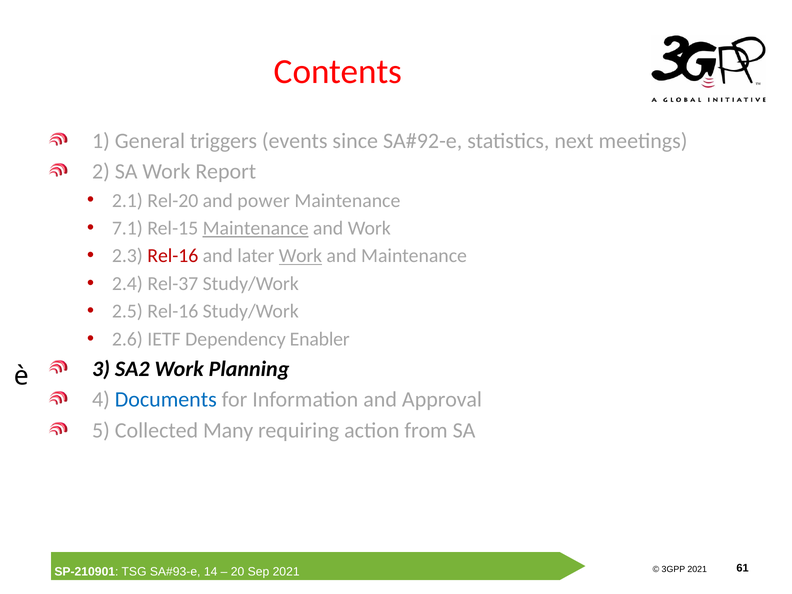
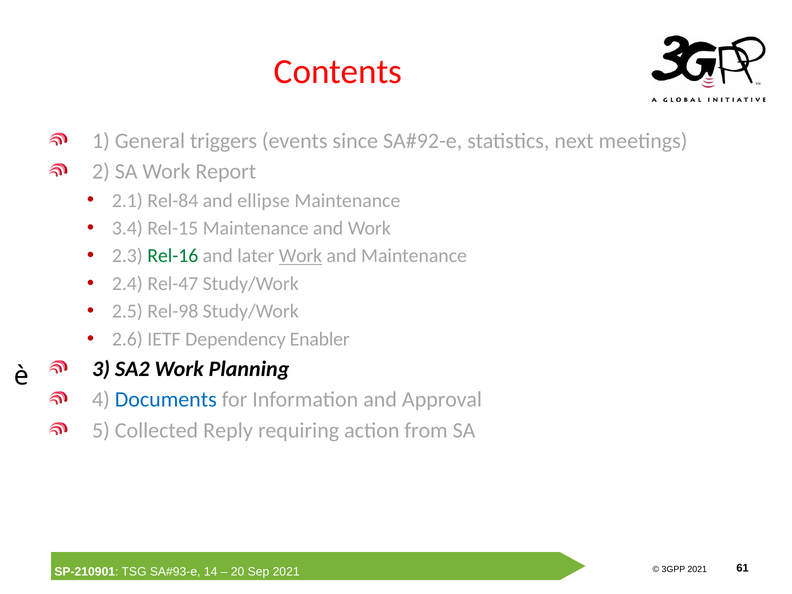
Rel-20: Rel-20 -> Rel-84 (173, 201)
power: power -> ellipse (264, 201)
7.1: 7.1 -> 3.4 (127, 228)
Maintenance underline: present -> none (256, 228)
Rel-16 colour: red -> green (173, 256)
Rel-37: Rel-37 -> Rel-47 (173, 284)
2.5 Rel-16: Rel-16 -> Rel-98 (173, 311)
Many: Many -> Reply (228, 430)
